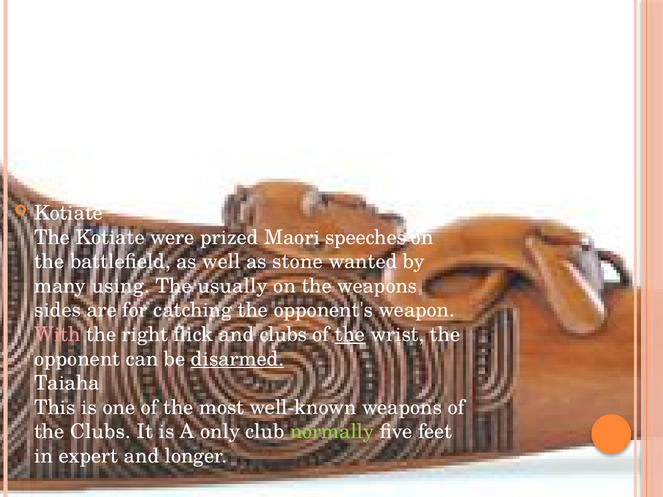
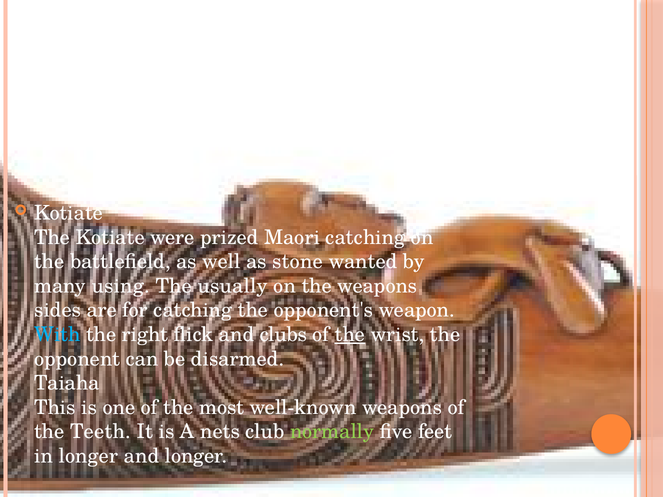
Maori speeches: speeches -> catching (365, 238)
With colour: pink -> light blue (57, 335)
disarmed underline: present -> none (238, 359)
the Clubs: Clubs -> Teeth (101, 432)
only: only -> nets (220, 432)
in expert: expert -> longer (88, 456)
